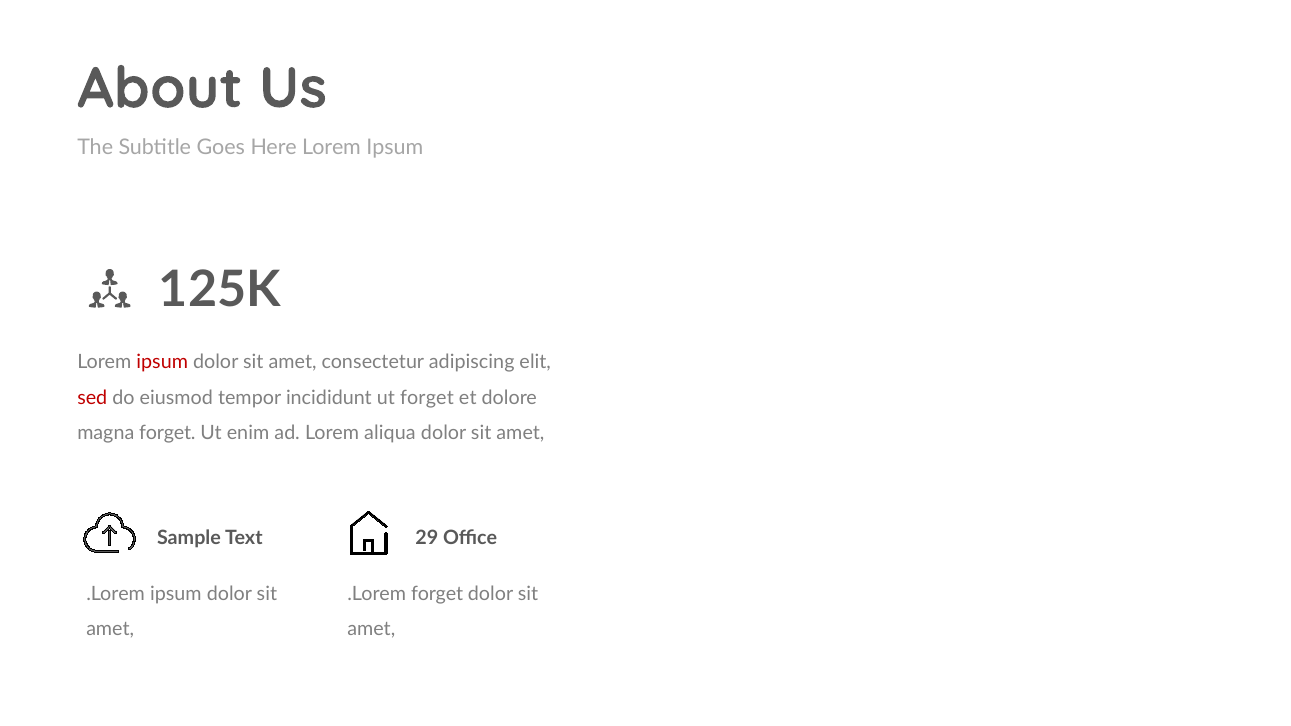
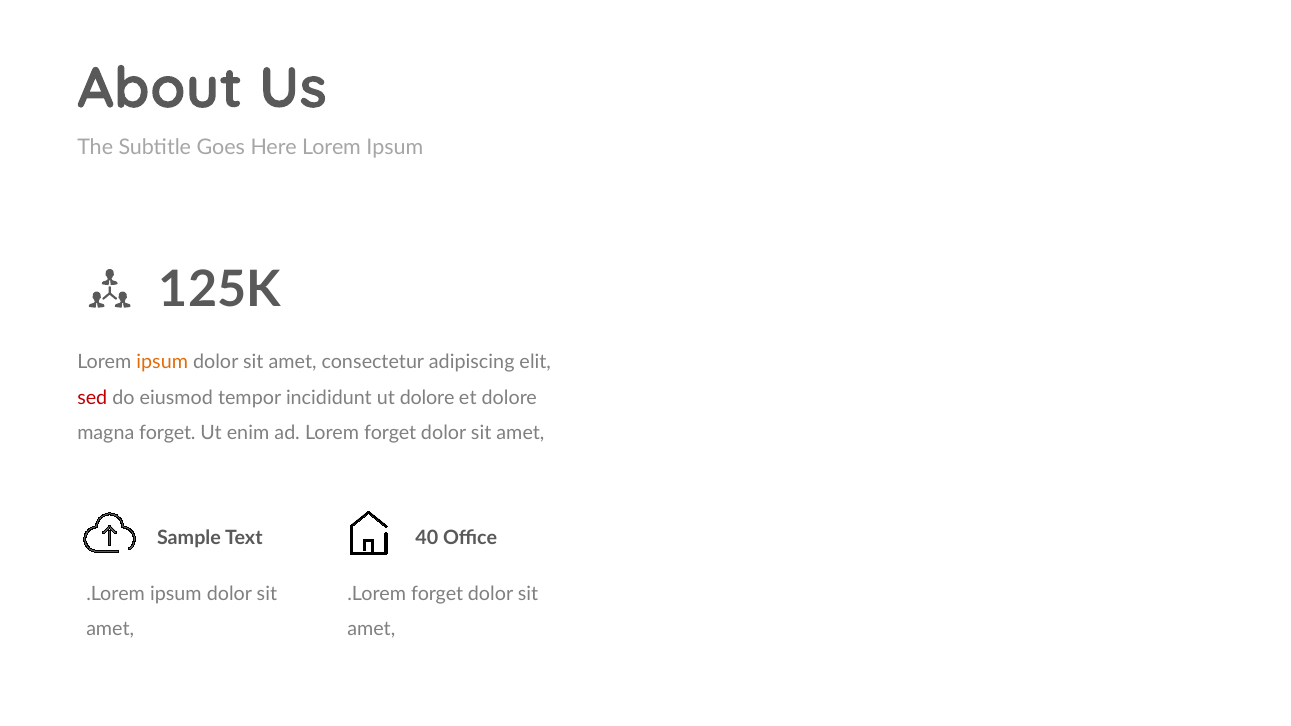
ipsum colour: red -> orange (162, 362)
ut forget: forget -> dolore (427, 398)
Lorem aliqua: aliqua -> forget (390, 433)
29: 29 -> 40 (427, 538)
